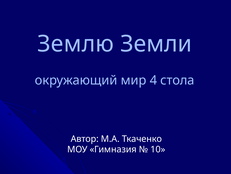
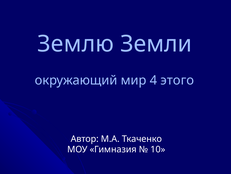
стола: стола -> этого (177, 80)
